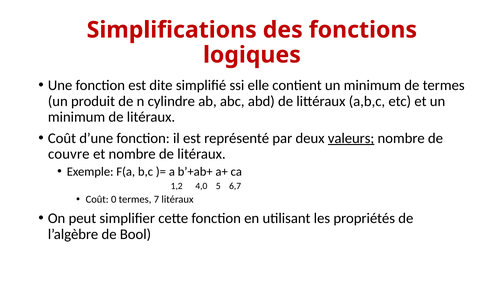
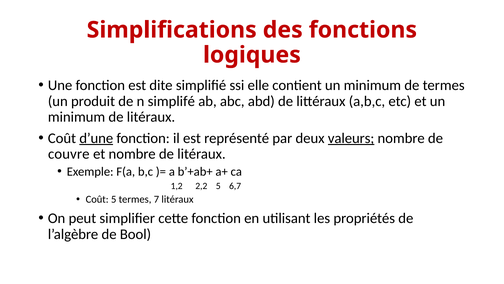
cylindre: cylindre -> simplifé (171, 101)
d’une underline: none -> present (96, 138)
4,0: 4,0 -> 2,2 (201, 186)
Coût 0: 0 -> 5 (114, 199)
